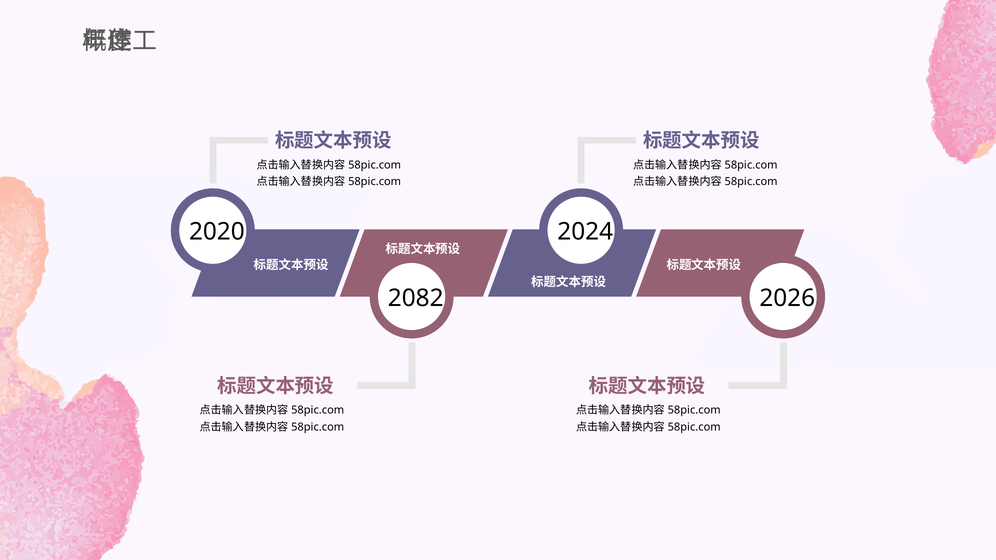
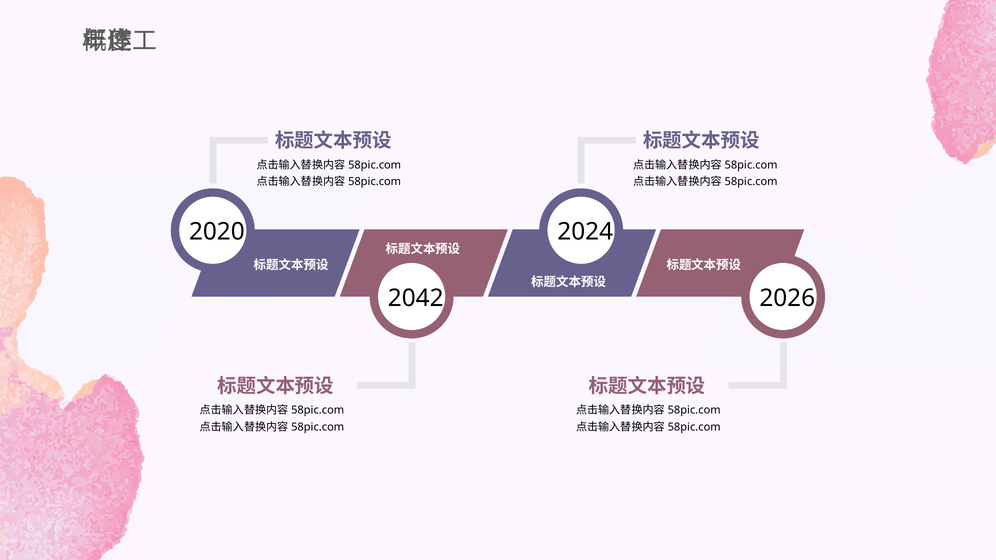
2082: 2082 -> 2042 (416, 298)
